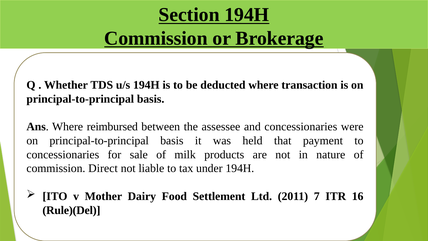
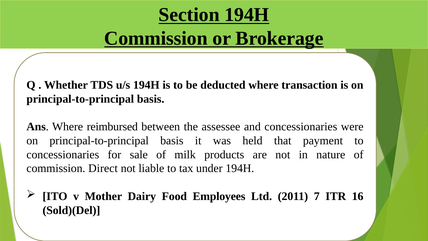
Settlement: Settlement -> Employees (219, 196)
Rule)(Del: Rule)(Del -> Sold)(Del (71, 210)
